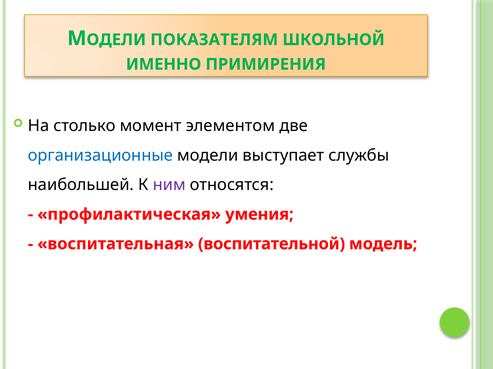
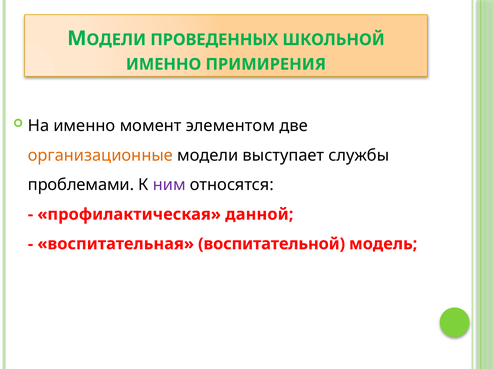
ПОКАЗАТЕЛЯМ: ПОКАЗАТЕЛЯМ -> ПРОВЕДЕННЫХ (214, 40)
На столько: столько -> именно (84, 126)
организационные colour: blue -> orange (100, 156)
наибольшей: наибольшей -> проблемами (81, 185)
умения: умения -> данной (259, 215)
